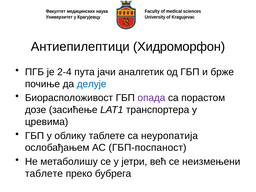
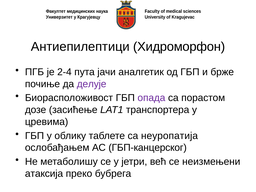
делује colour: blue -> purple (92, 84)
ГБП-поспаност: ГБП-поспаност -> ГБП-канцерског (148, 148)
таблете: таблете -> атаксија (44, 174)
